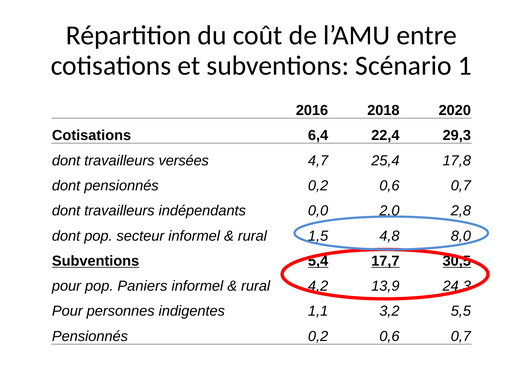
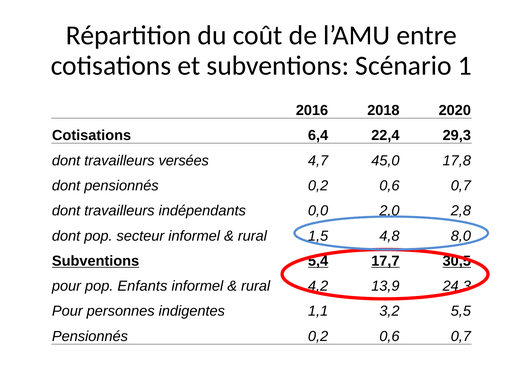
25,4: 25,4 -> 45,0 (385, 161)
Paniers: Paniers -> Enfants (142, 286)
